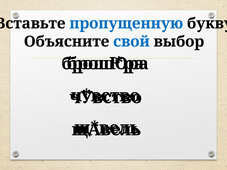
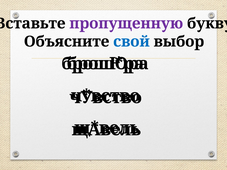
пропущенную colour: blue -> purple (126, 23)
